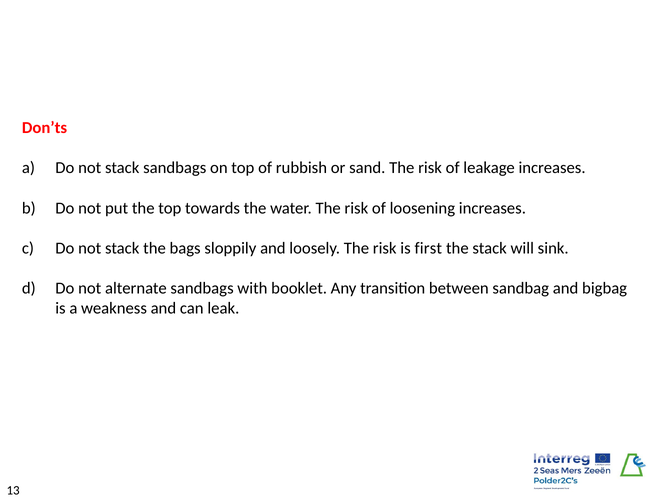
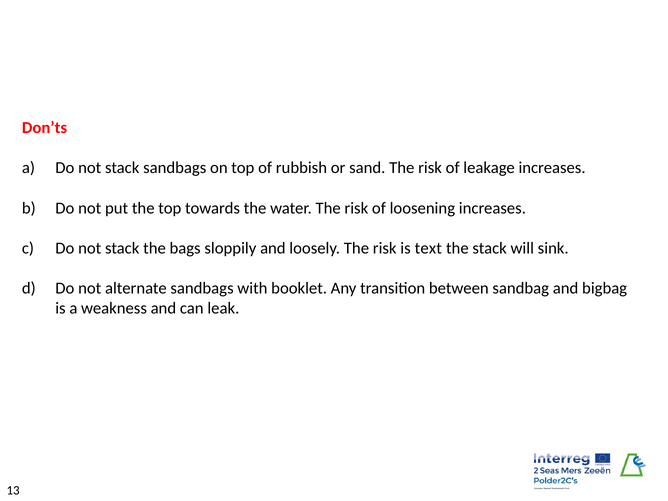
first: first -> text (428, 248)
